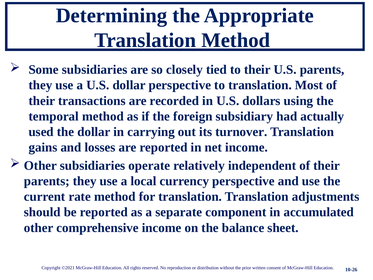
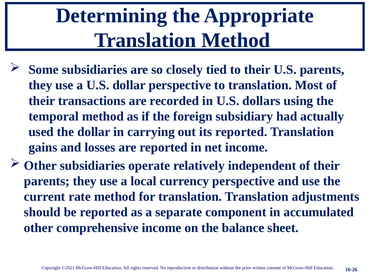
its turnover: turnover -> reported (241, 132)
